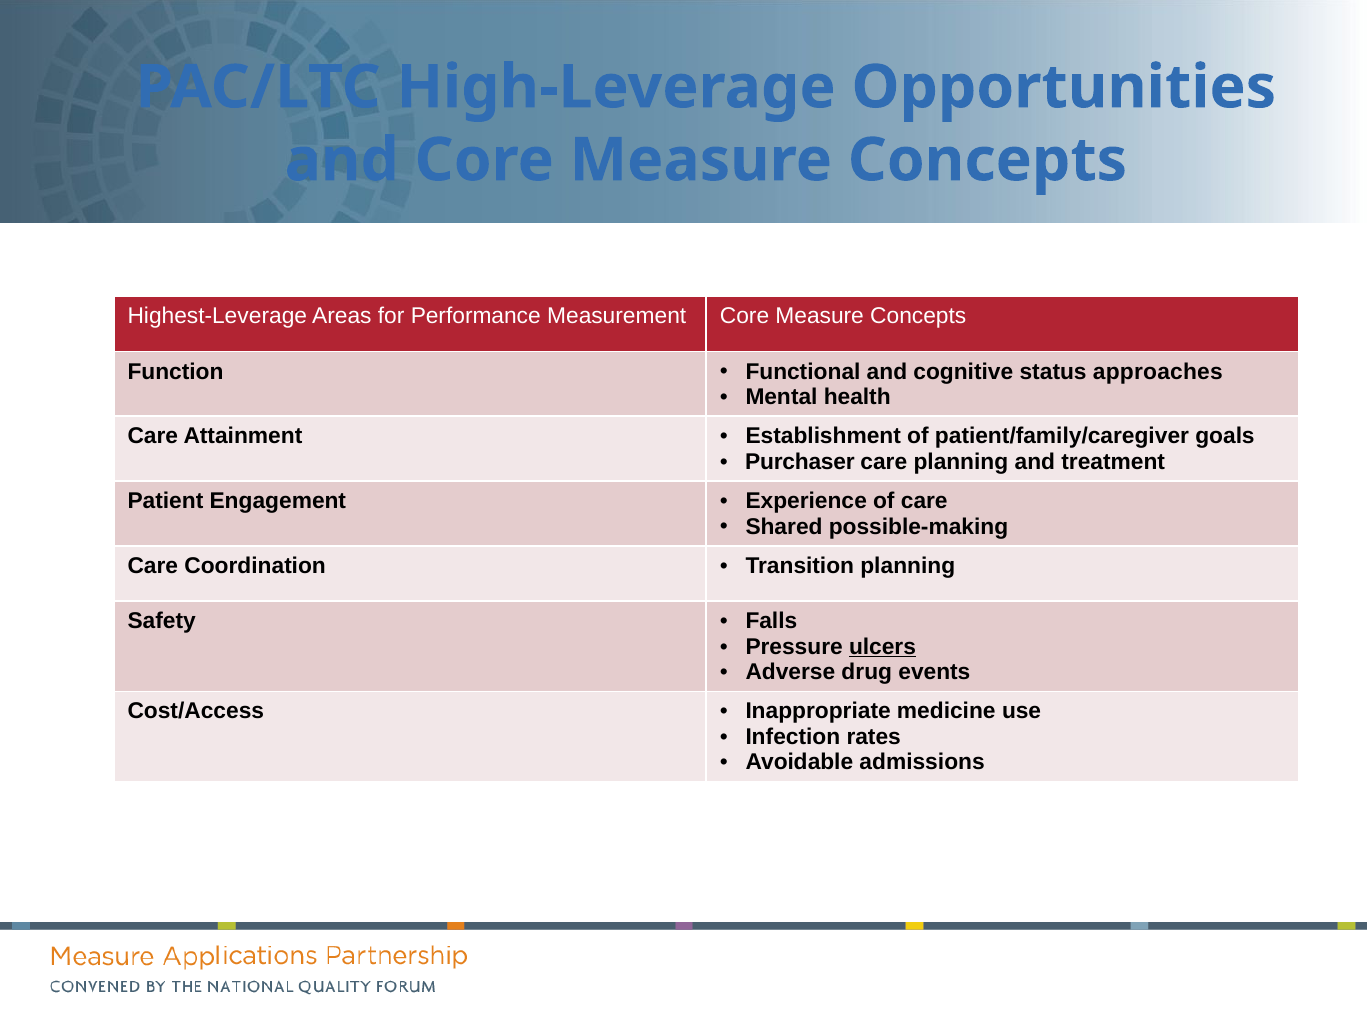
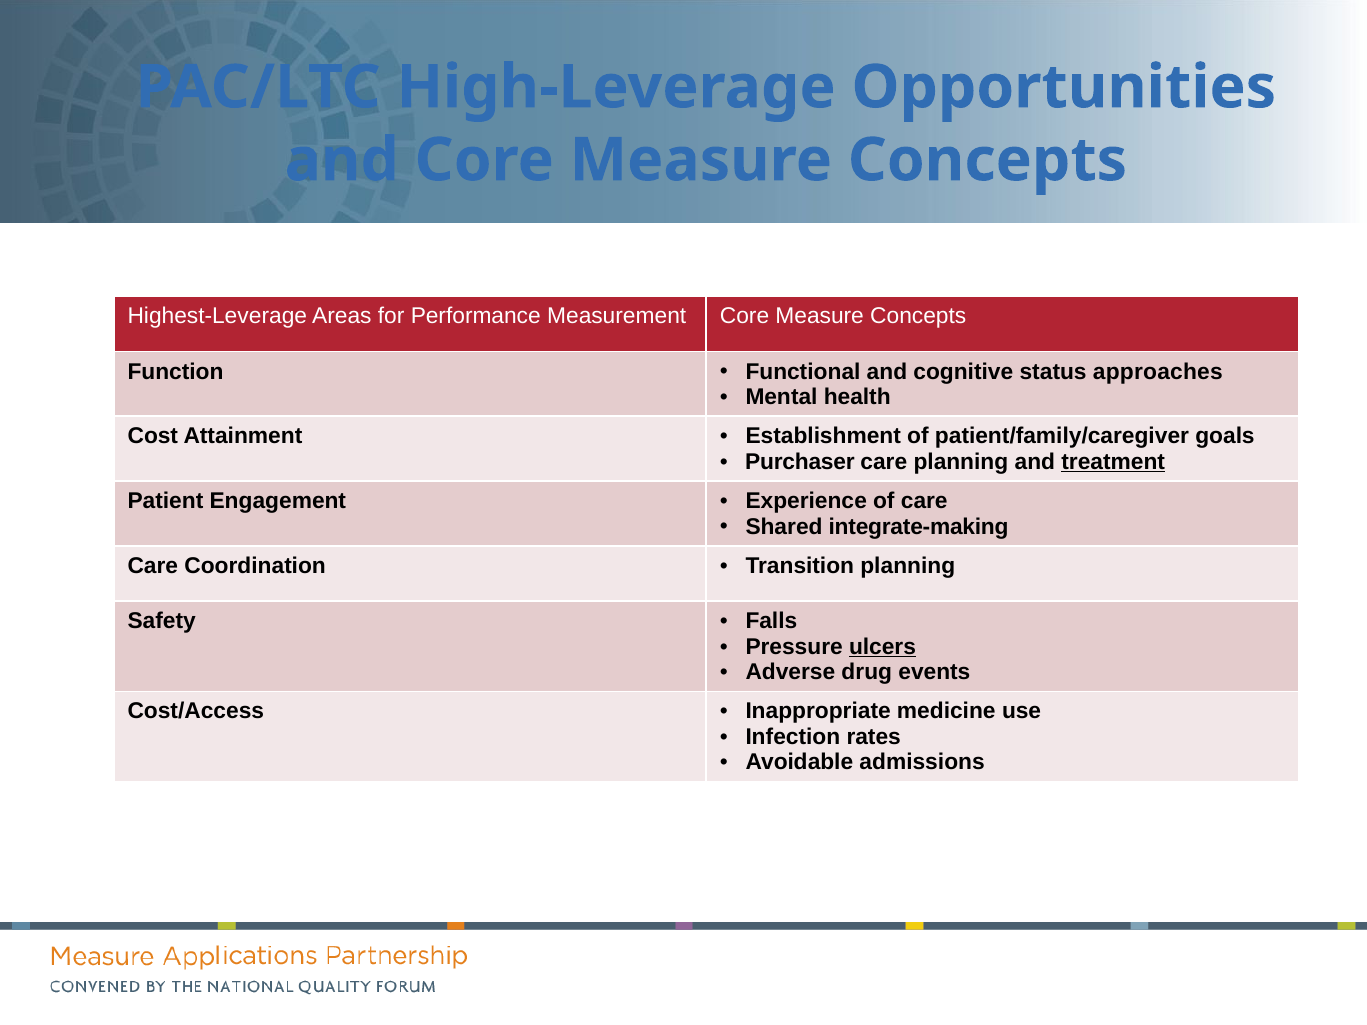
Care: Care -> Cost (153, 436)
treatment underline: none -> present (1113, 462)
possible-making: possible-making -> integrate-making (919, 527)
